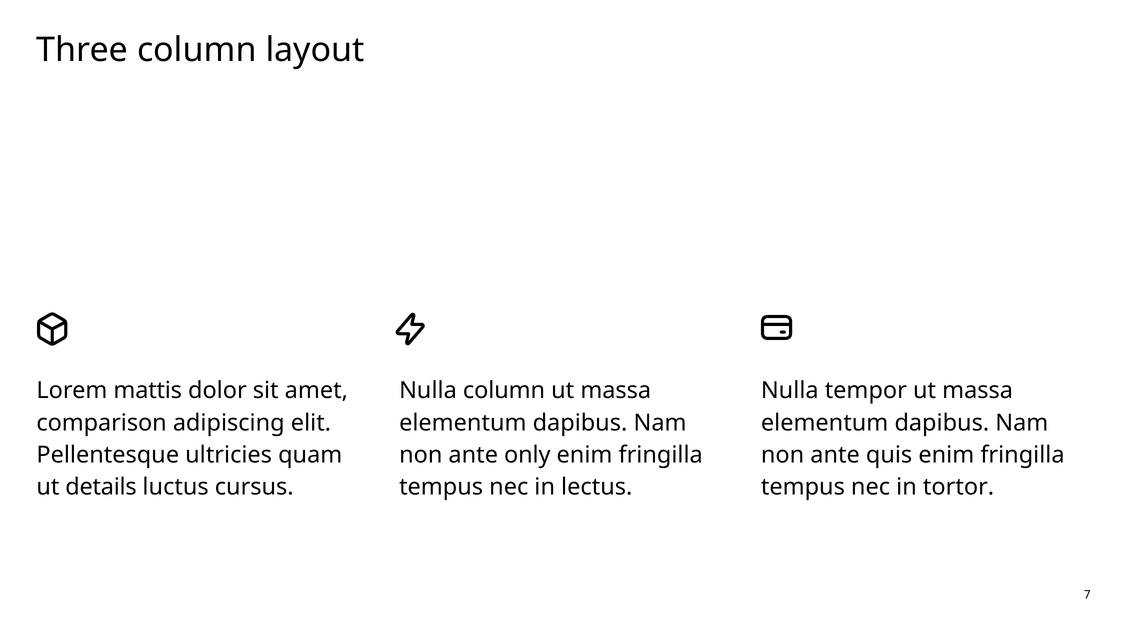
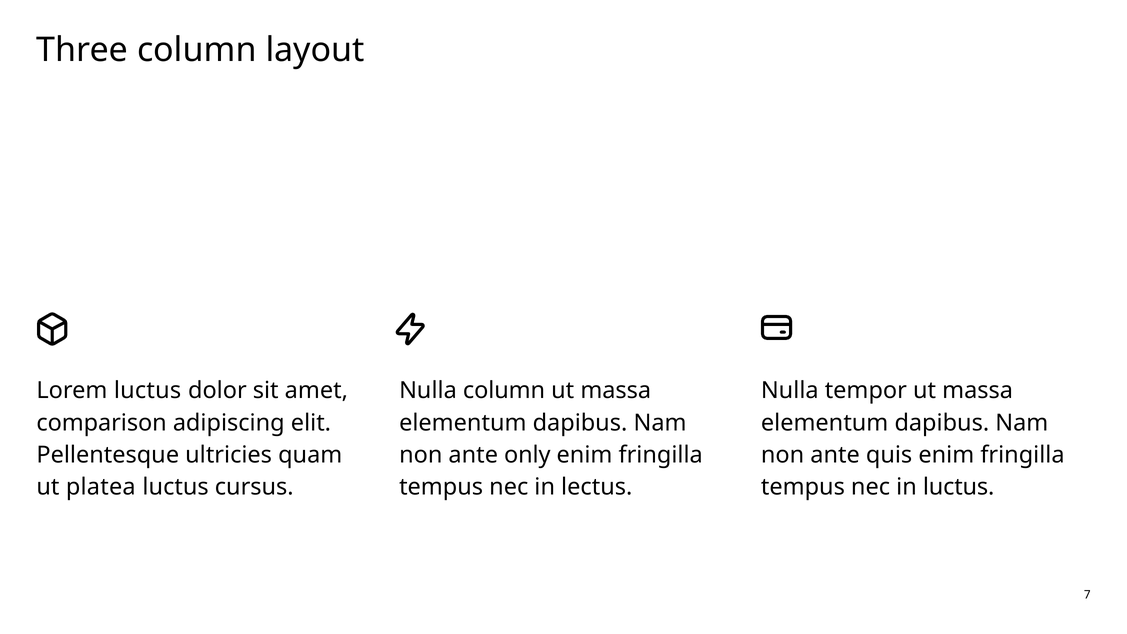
Lorem mattis: mattis -> luctus (148, 391)
details: details -> platea (101, 487)
in tortor: tortor -> luctus (959, 487)
